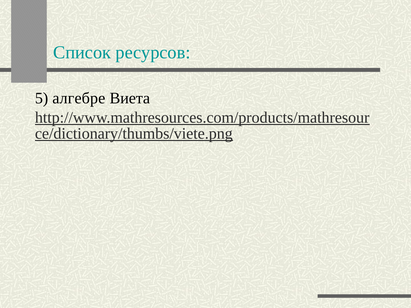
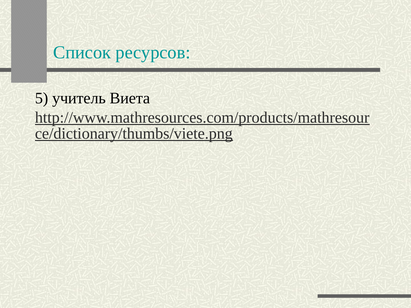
алгебре: алгебре -> учитель (79, 98)
